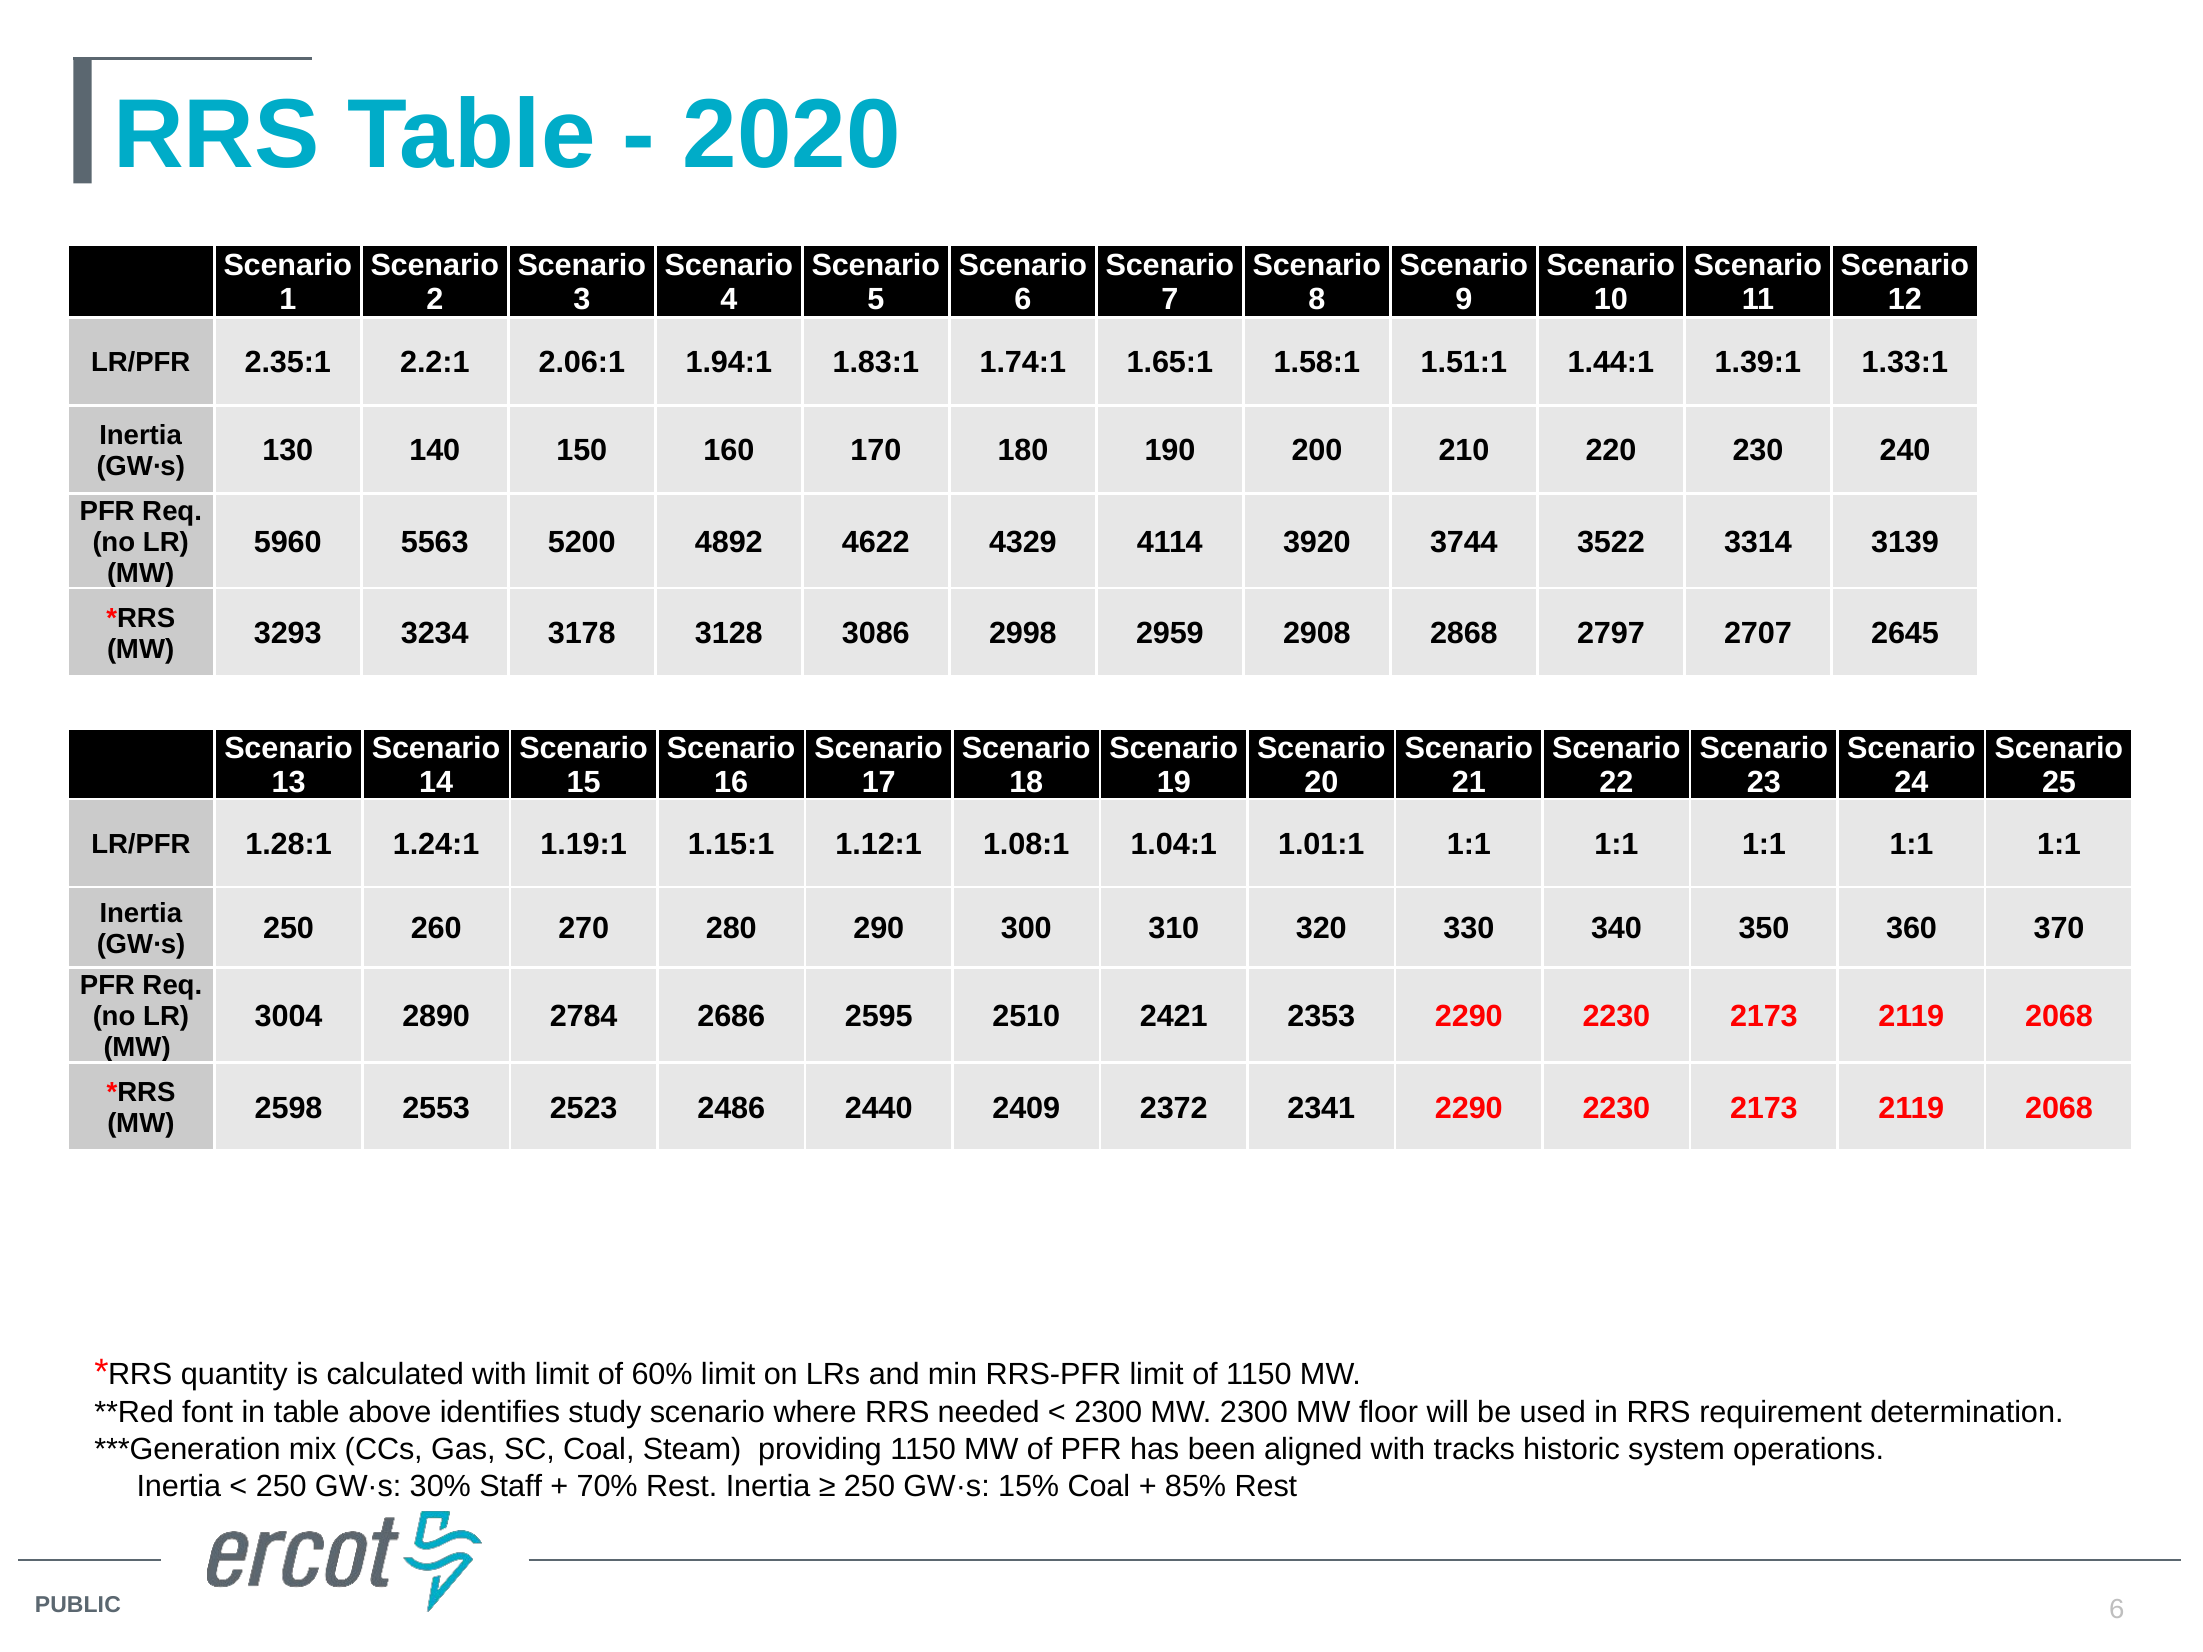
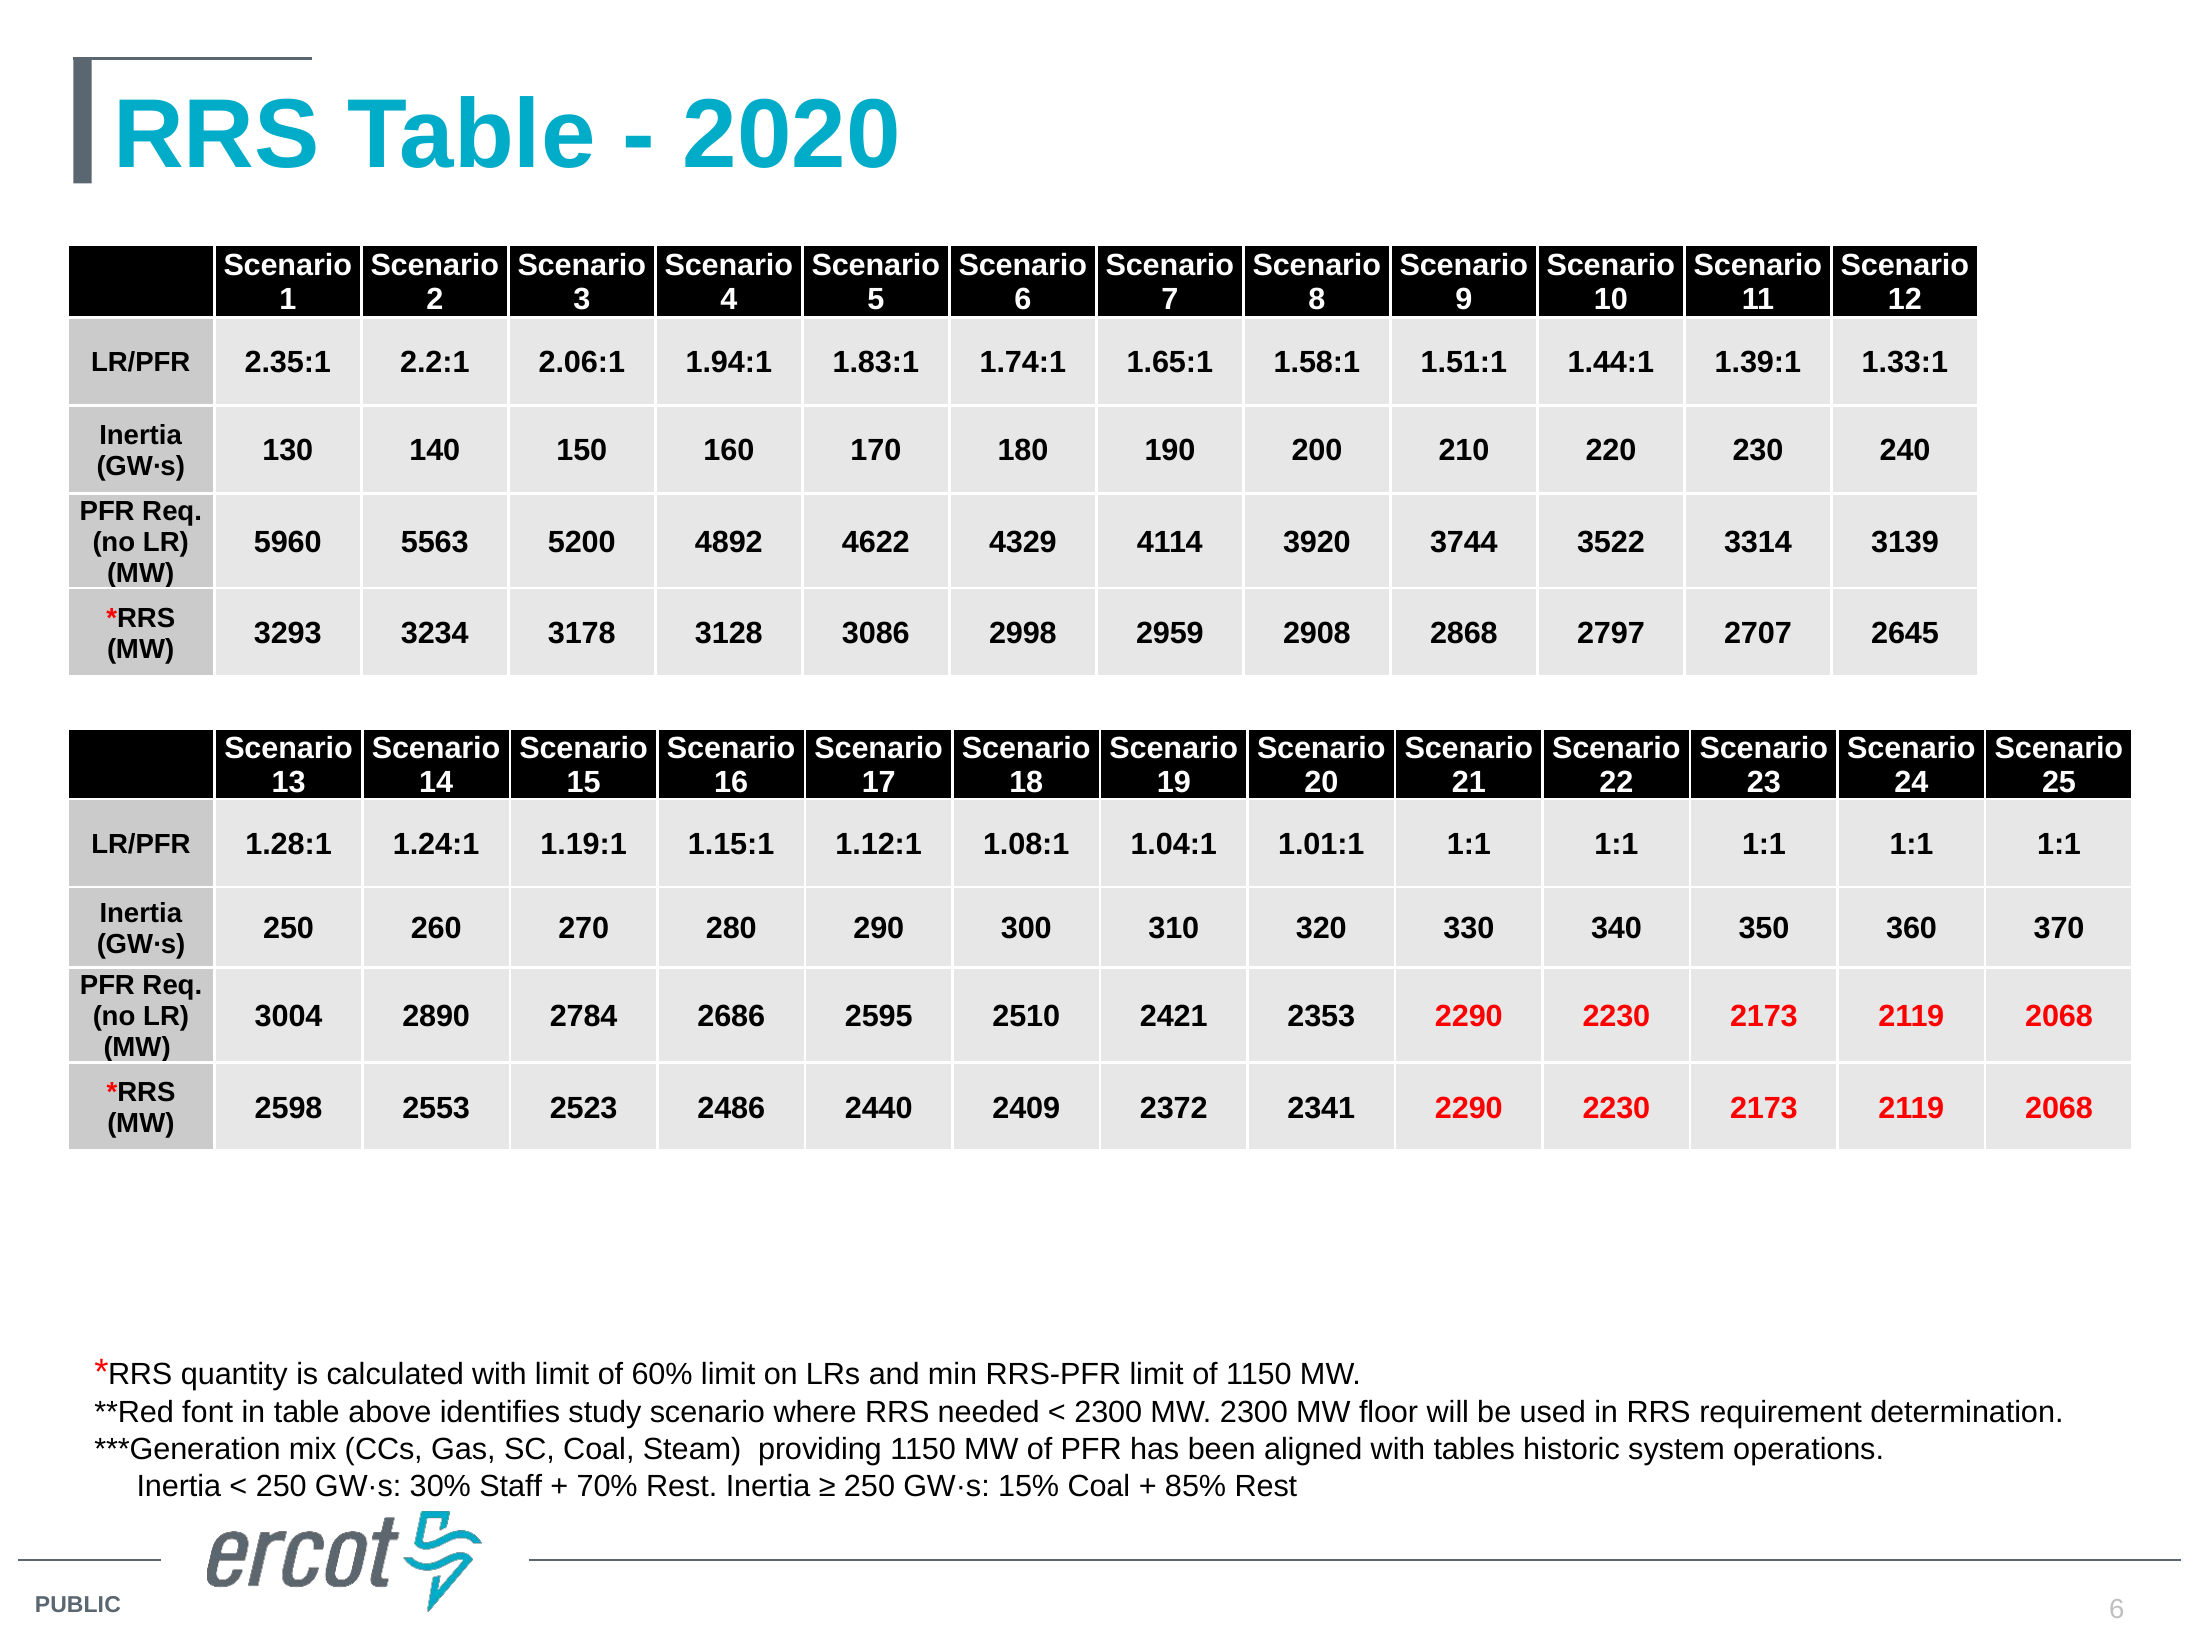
tracks: tracks -> tables (1474, 1450)
